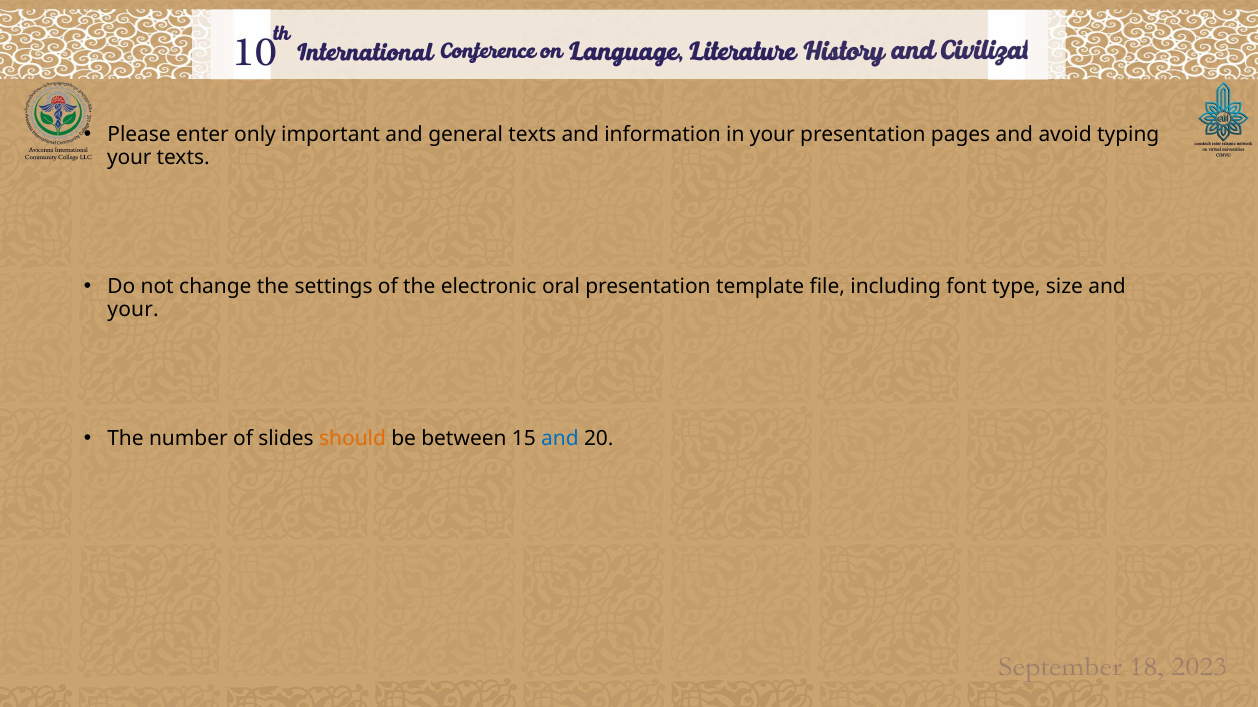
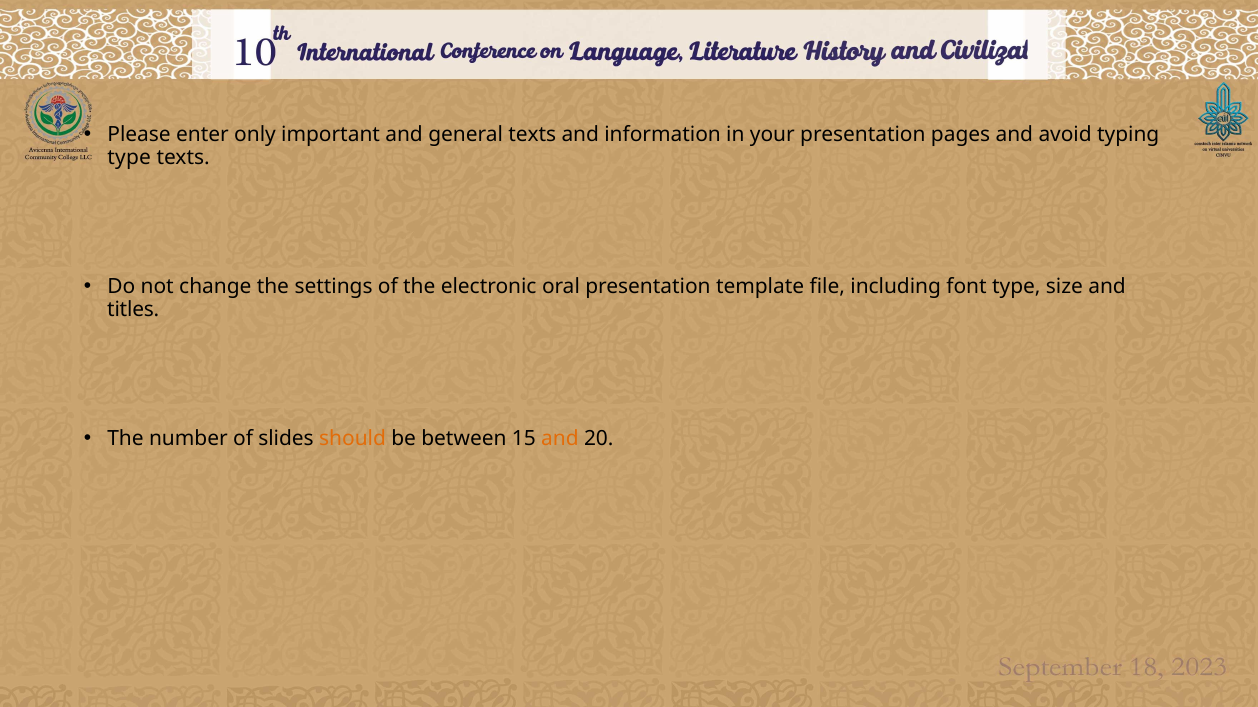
your: your -> type (129, 157)
your: your -> titles (133, 309)
and colour: blue -> orange (560, 439)
